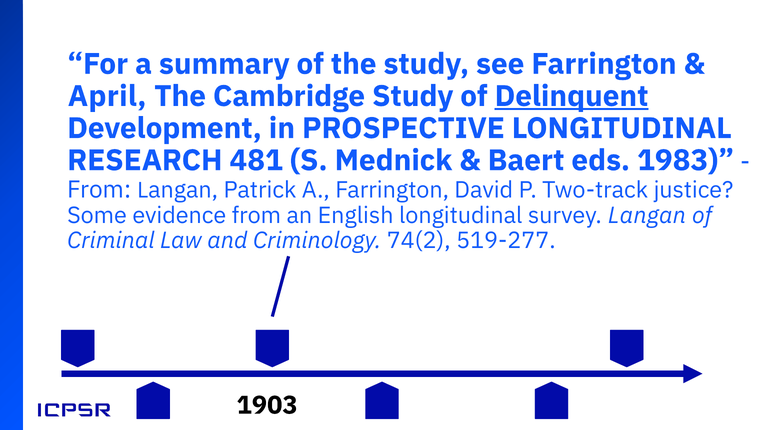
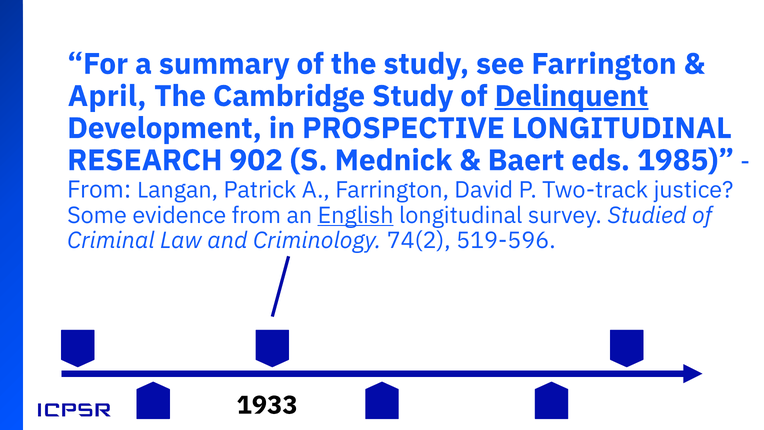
481: 481 -> 902 (256, 160)
1983: 1983 -> 1985 (686, 160)
English underline: none -> present (356, 215)
survey Langan: Langan -> Studied (647, 215)
519-277: 519-277 -> 519-596 (506, 241)
1903: 1903 -> 1933 (267, 405)
